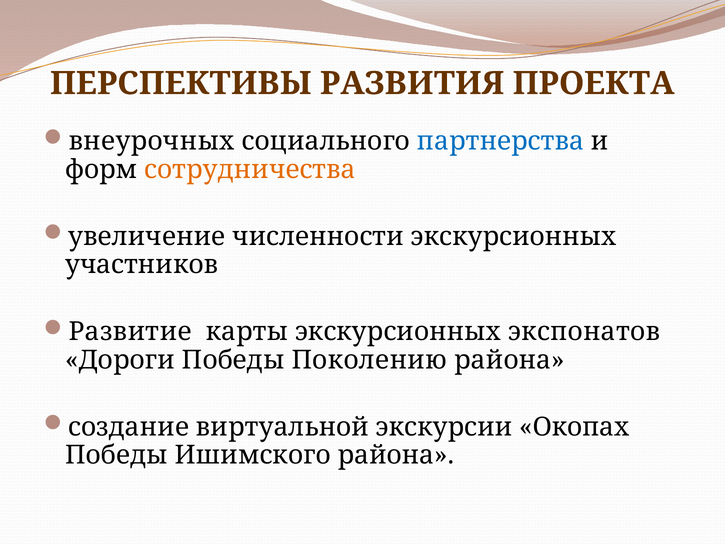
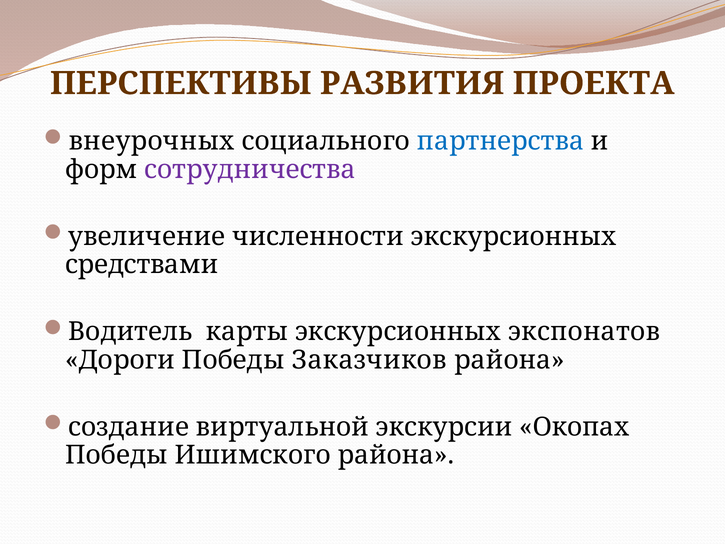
сотрудничества colour: orange -> purple (250, 169)
участников: участников -> средствами (142, 265)
Развитие: Развитие -> Водитель (130, 332)
Поколению: Поколению -> Заказчиков (369, 360)
